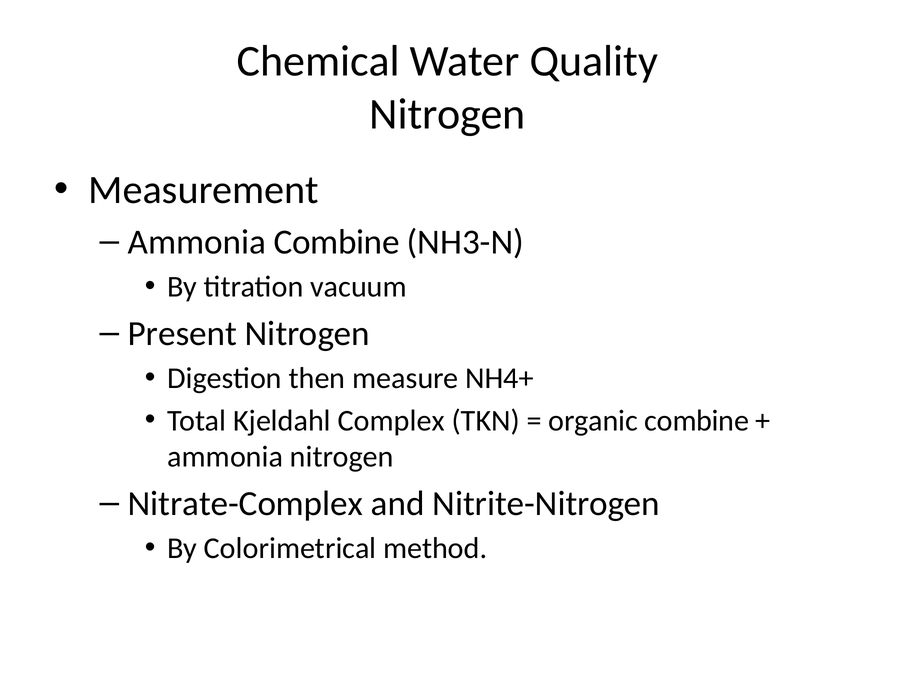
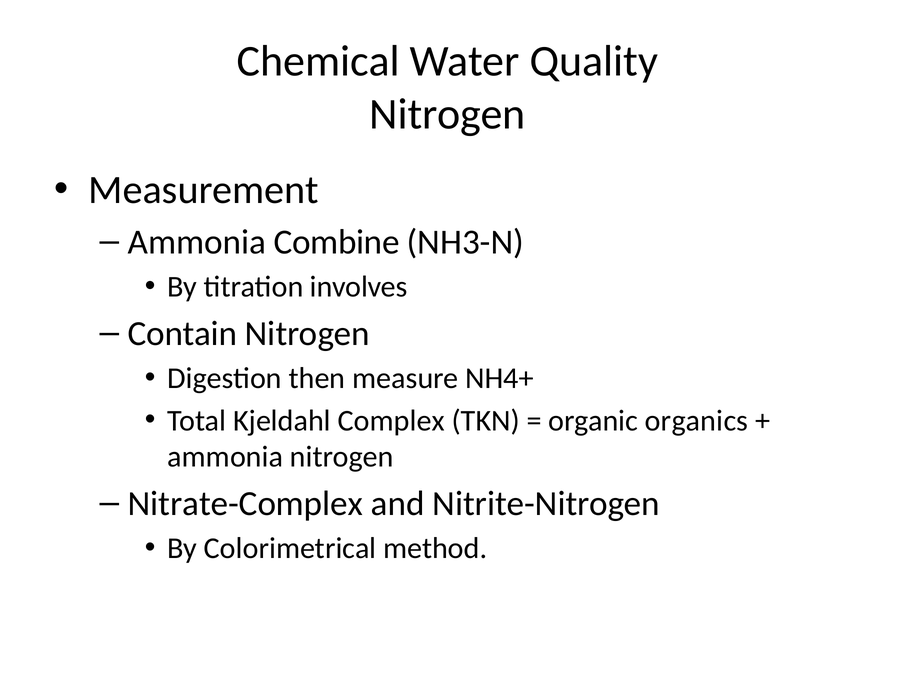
vacuum: vacuum -> involves (359, 287)
Present: Present -> Contain (183, 333)
organic combine: combine -> organics (697, 420)
